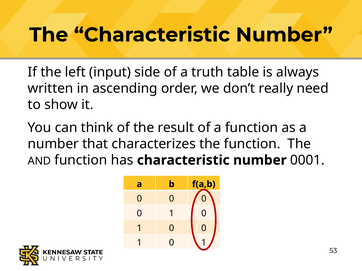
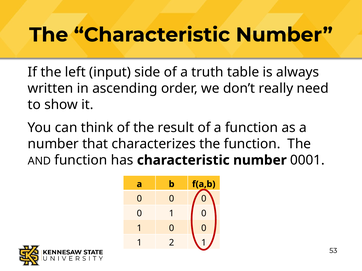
0: 0 -> 2 (172, 243)
